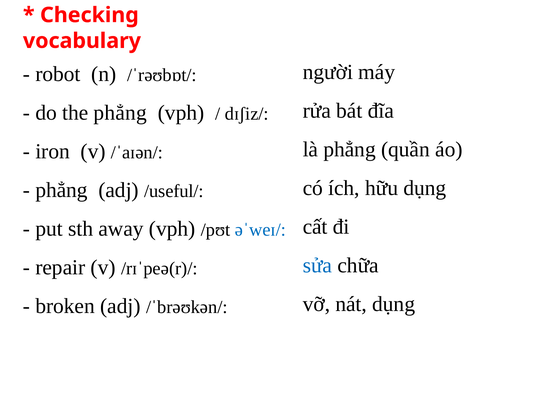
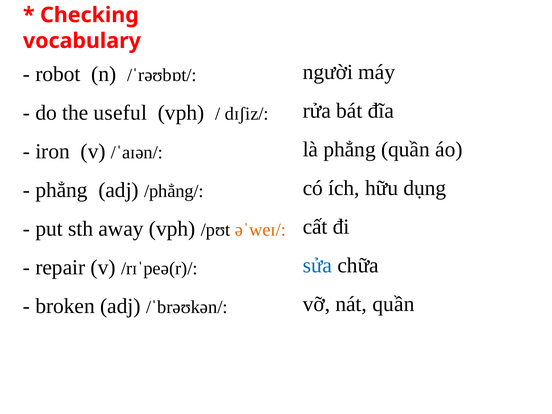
the phẳng: phẳng -> useful (120, 113)
/useful/: /useful/ -> /phẳng/ (174, 191)
əˈweɪ/ colour: blue -> orange (260, 230)
nát dụng: dụng -> quần (394, 304)
